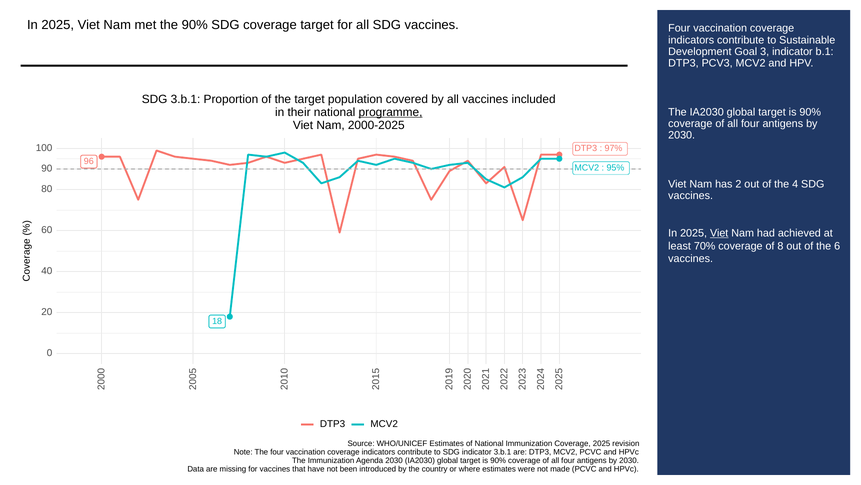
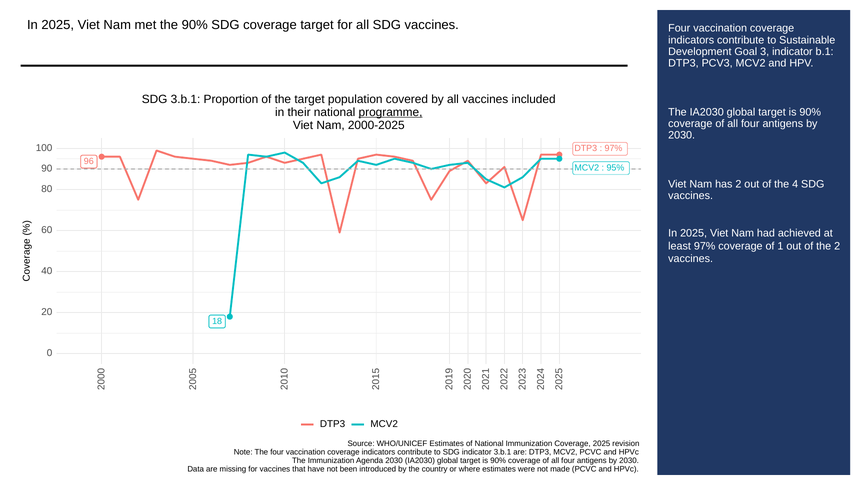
Viet underline: present -> none (719, 233)
least 70%: 70% -> 97% (705, 246)
of 8: 8 -> 1 (780, 246)
the 6: 6 -> 2 (837, 246)
